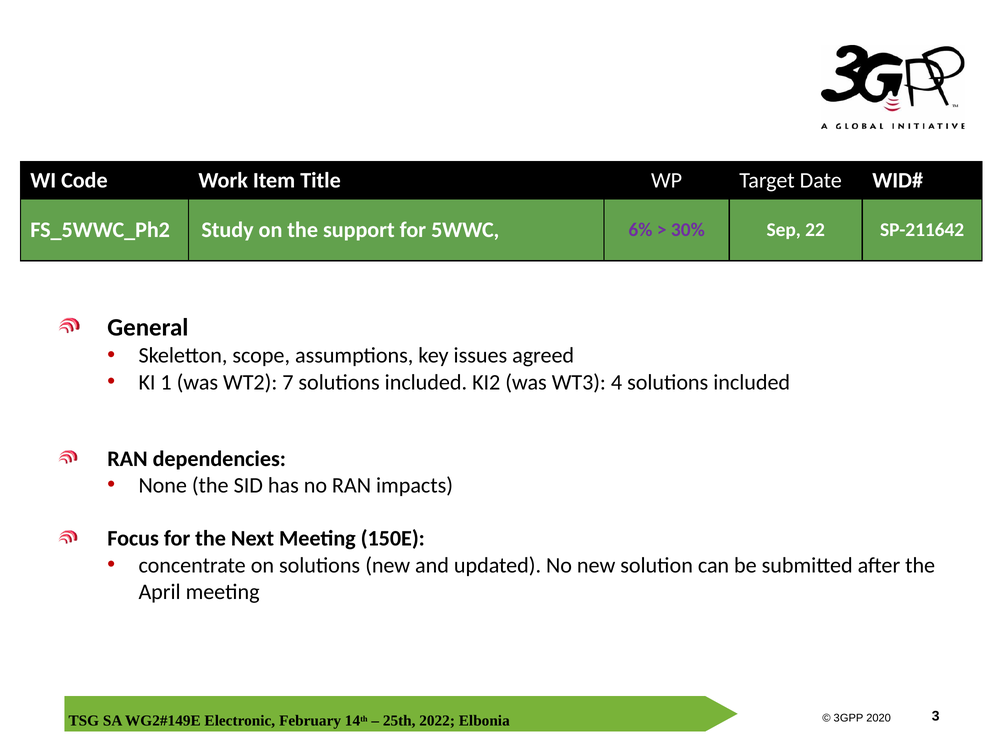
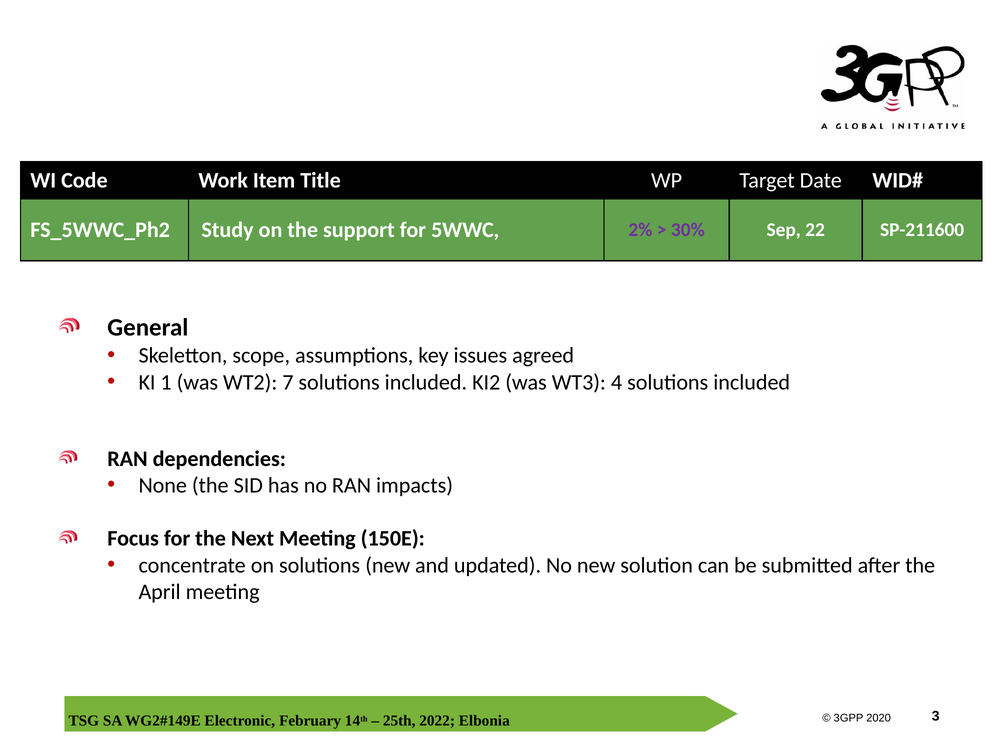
6%: 6% -> 2% (640, 230)
SP-211642: SP-211642 -> SP-211600 (922, 230)
